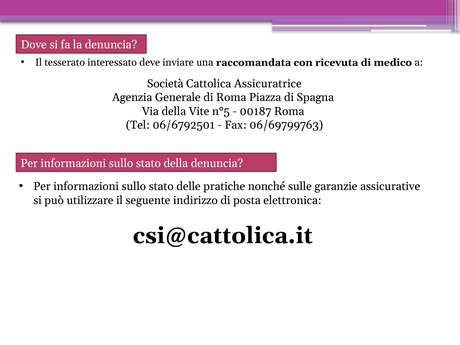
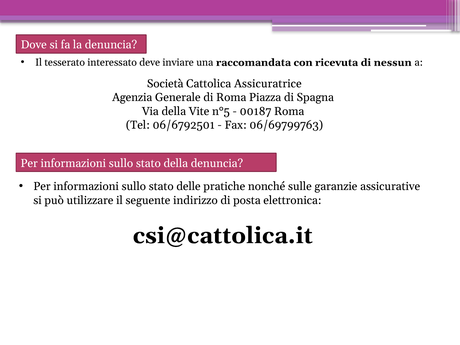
medico: medico -> nessun (393, 63)
